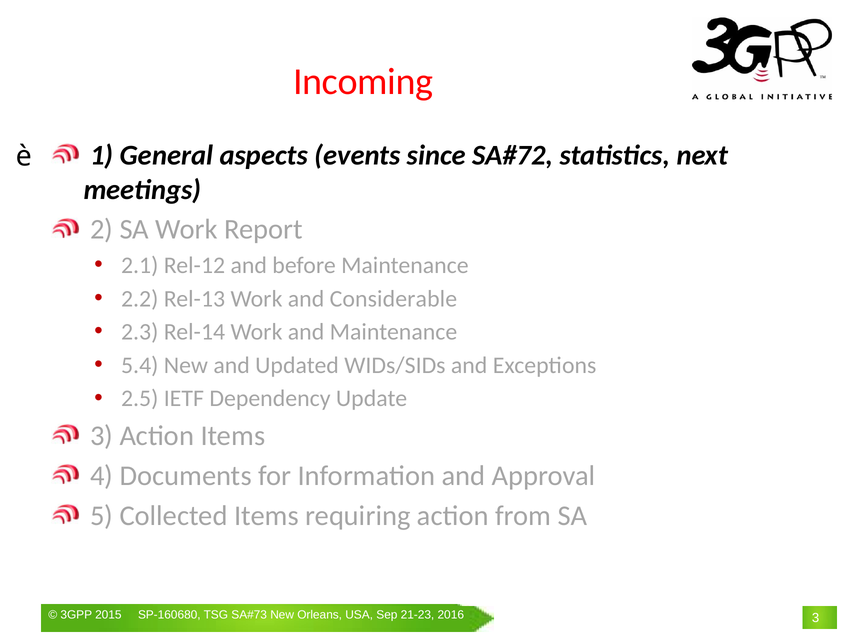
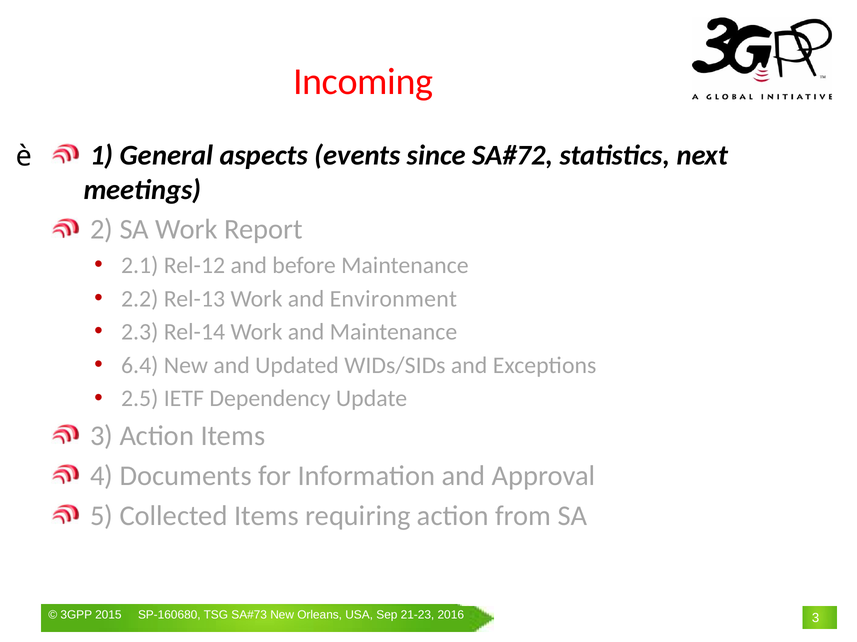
Considerable: Considerable -> Environment (393, 299)
5.4: 5.4 -> 6.4 (140, 366)
